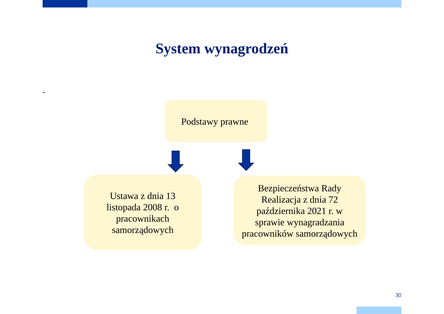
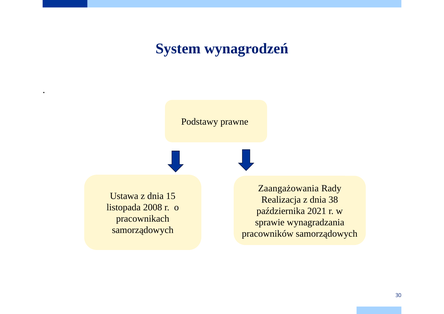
Bezpieczeństwa: Bezpieczeństwa -> Zaangażowania (288, 188)
13: 13 -> 15 (171, 196)
72: 72 -> 38 (333, 200)
